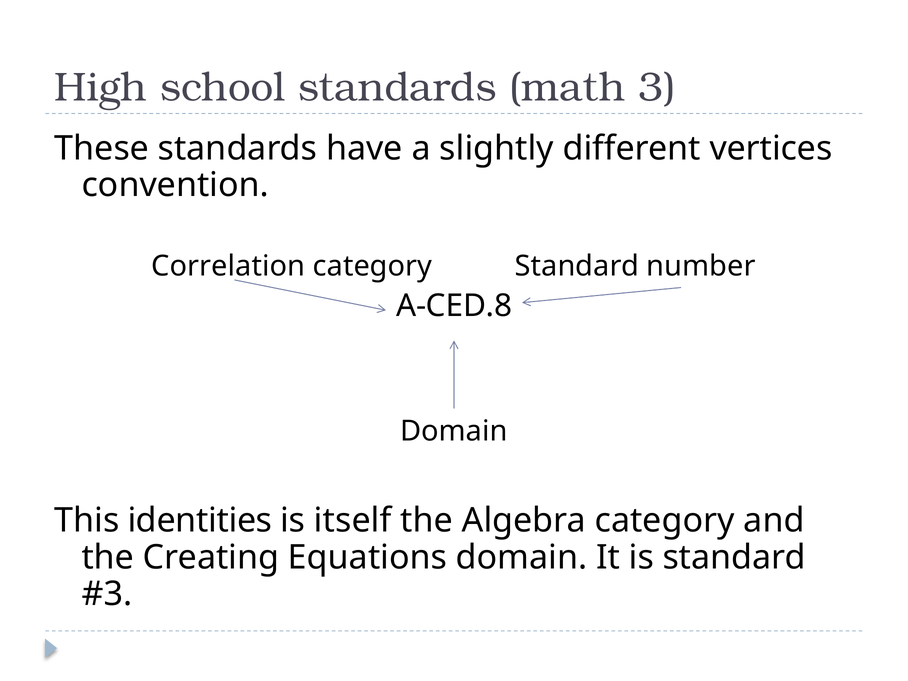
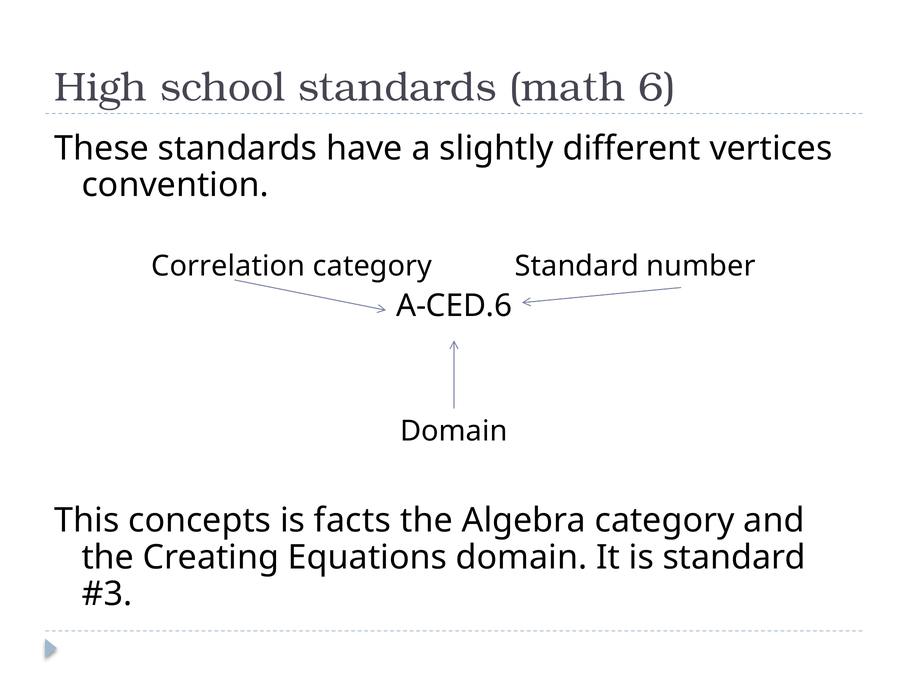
3: 3 -> 6 (657, 88)
A-CED.8: A-CED.8 -> A-CED.6 (454, 306)
identities: identities -> concepts (200, 521)
itself: itself -> facts (353, 521)
